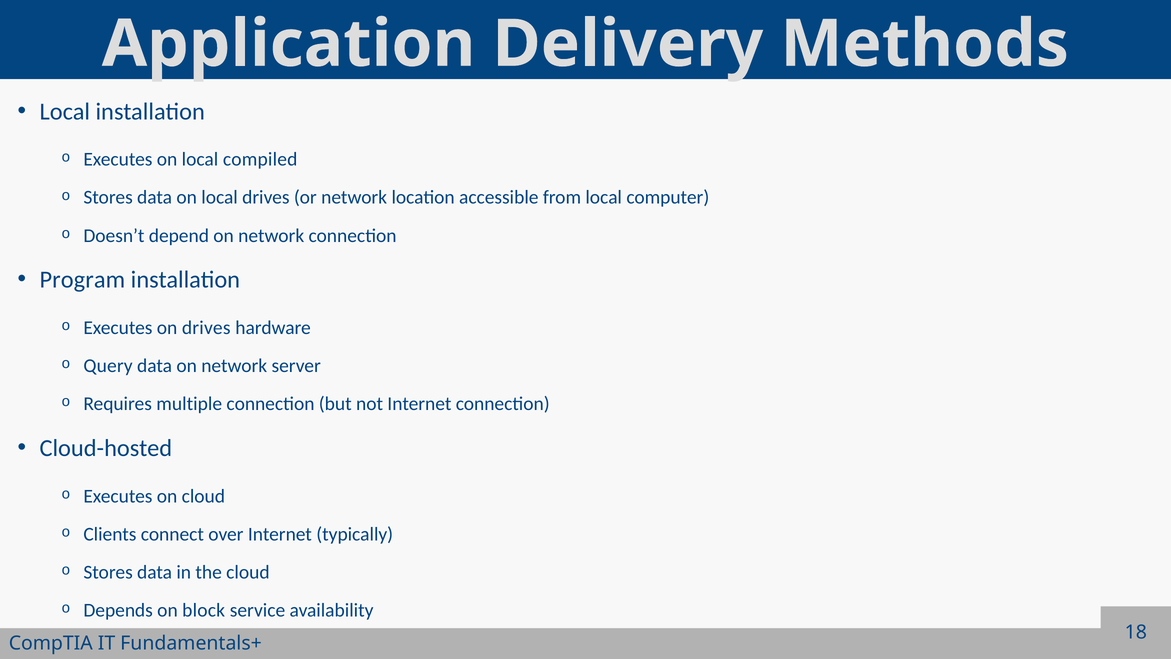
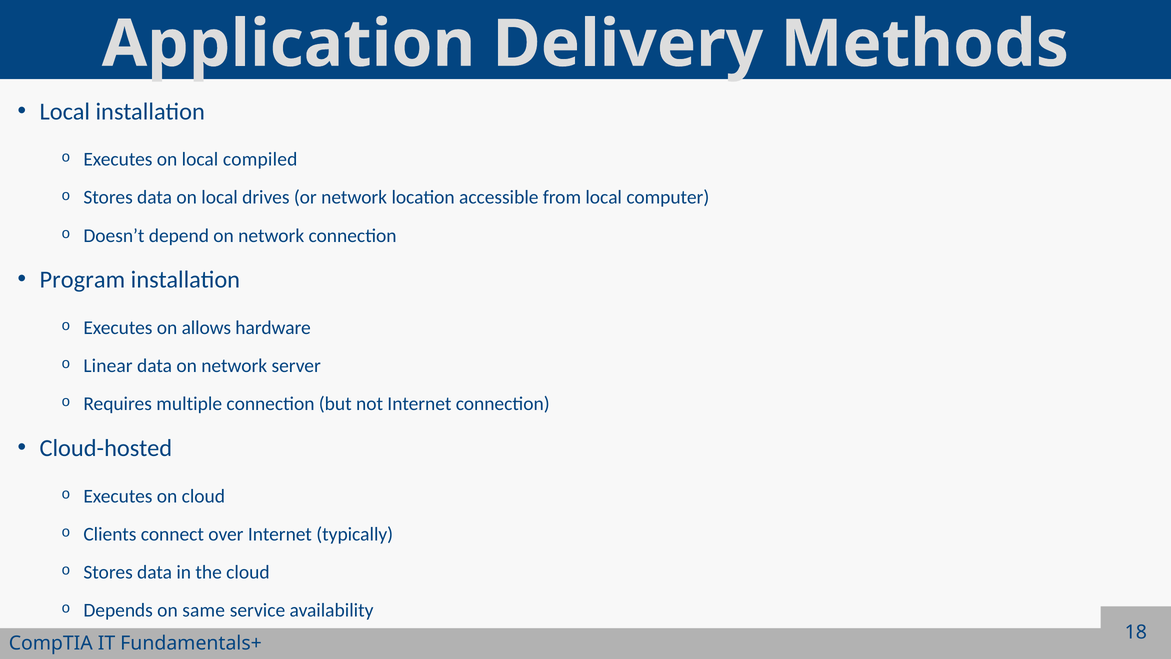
on drives: drives -> allows (206, 328)
Query: Query -> Linear (108, 366)
block: block -> same (204, 610)
